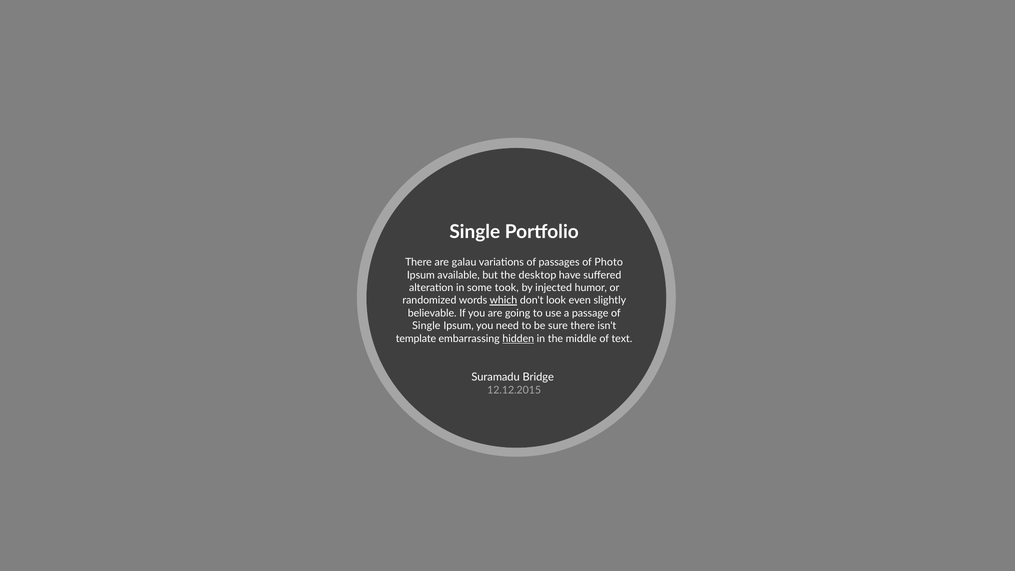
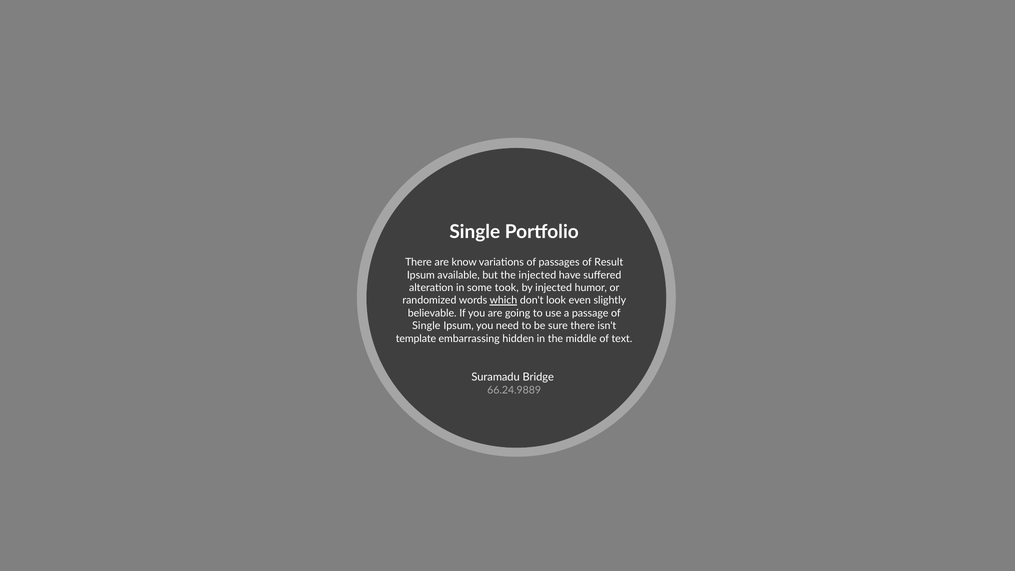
galau: galau -> know (464, 262)
Photo: Photo -> Result (609, 262)
the desktop: desktop -> injected (537, 275)
hidden underline: present -> none (518, 339)
12.12.2015: 12.12.2015 -> 66.24.9889 (514, 390)
